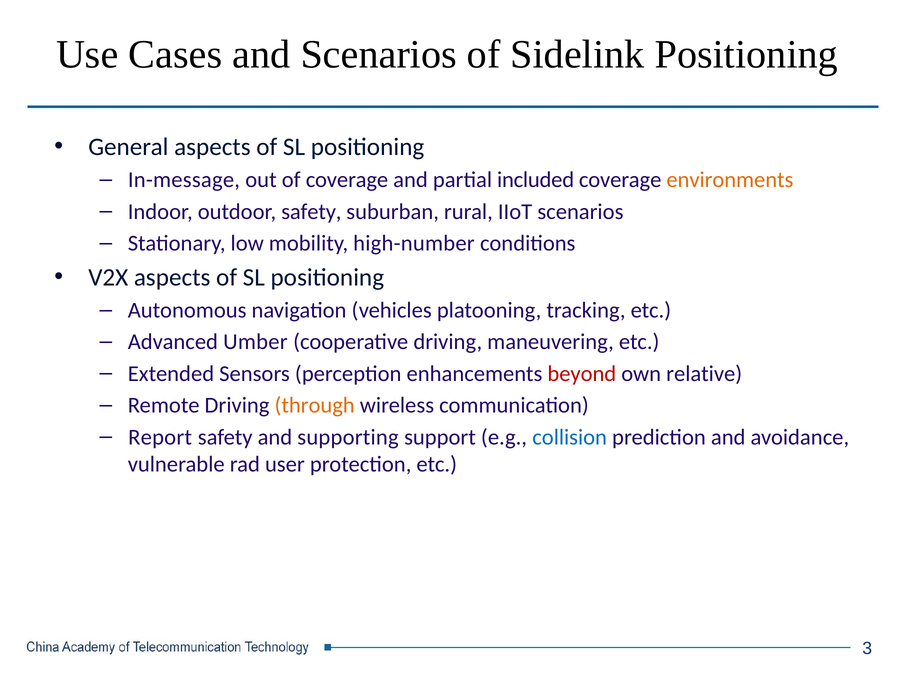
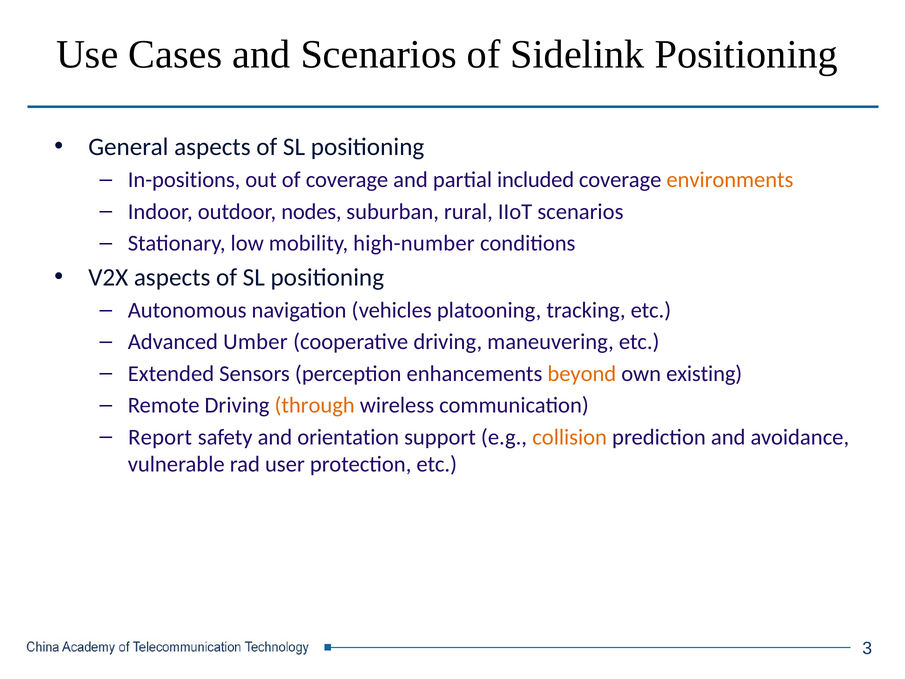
In-message: In-message -> In-positions (184, 180)
outdoor safety: safety -> nodes (311, 212)
beyond colour: red -> orange (582, 374)
relative: relative -> existing (704, 374)
supporting: supporting -> orientation (348, 437)
collision colour: blue -> orange (570, 437)
